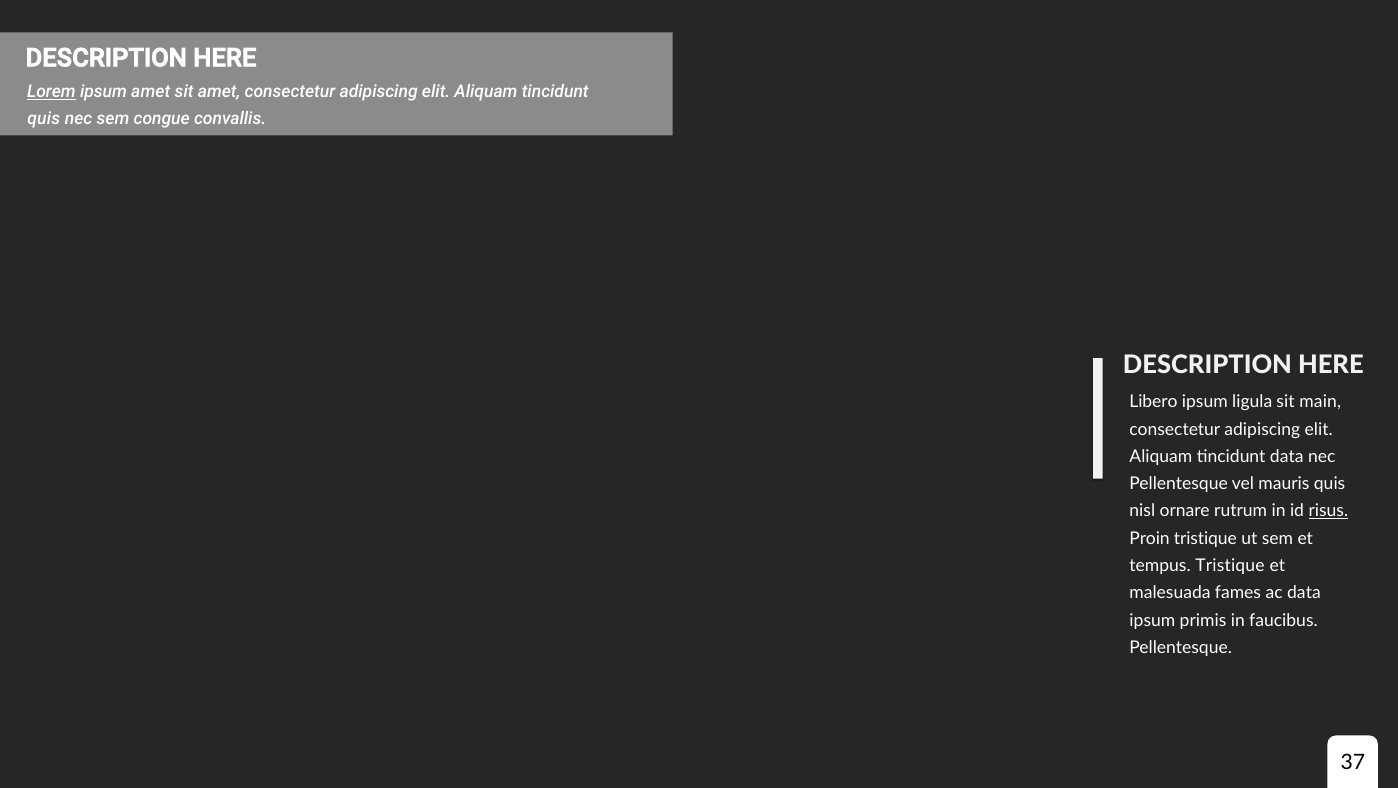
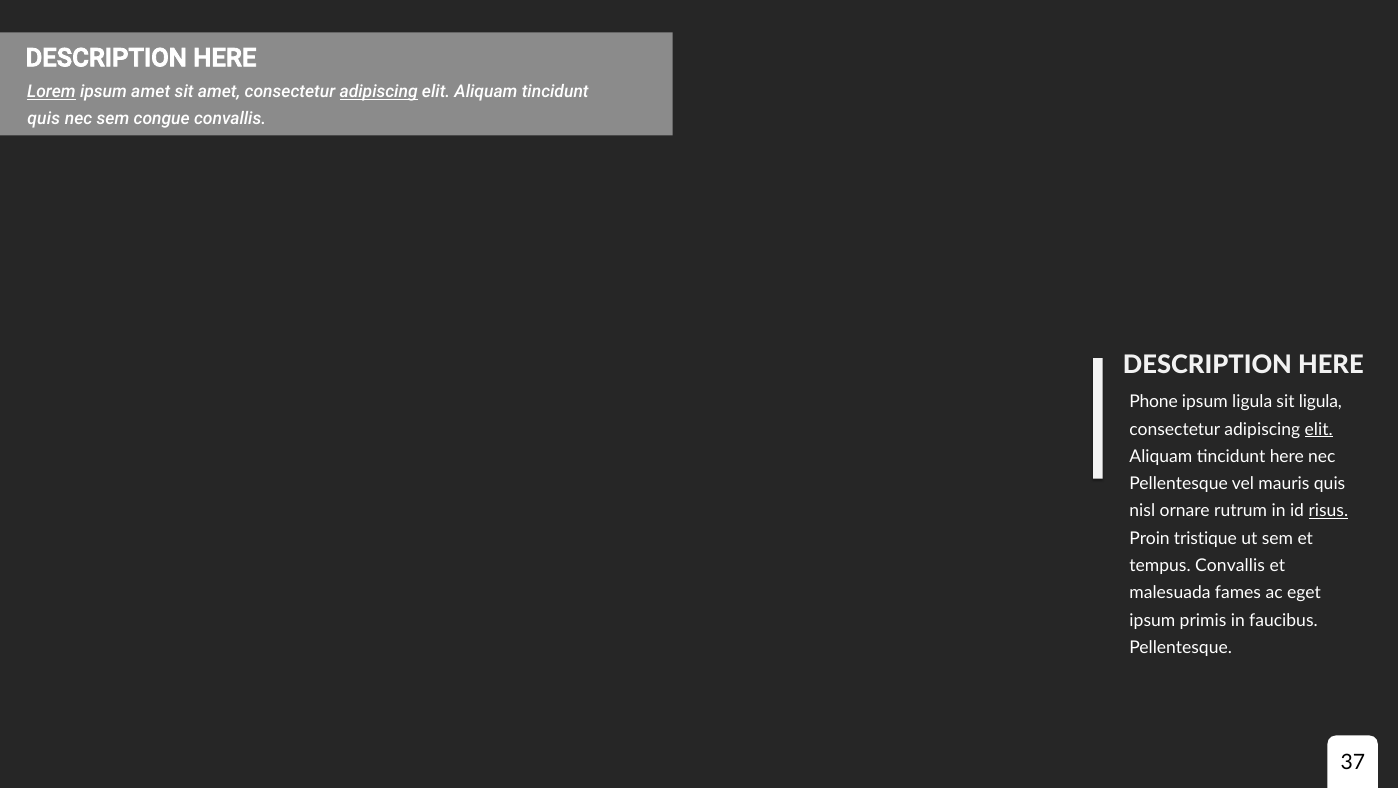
adipiscing underline: none -> present (379, 92)
Libero: Libero -> Phone (1154, 402)
sit main: main -> ligula (1320, 402)
elit underline: none -> present (1319, 429)
tincidunt data: data -> here (1287, 457)
tempus Tristique: Tristique -> Convallis (1230, 566)
ac data: data -> eget (1304, 593)
